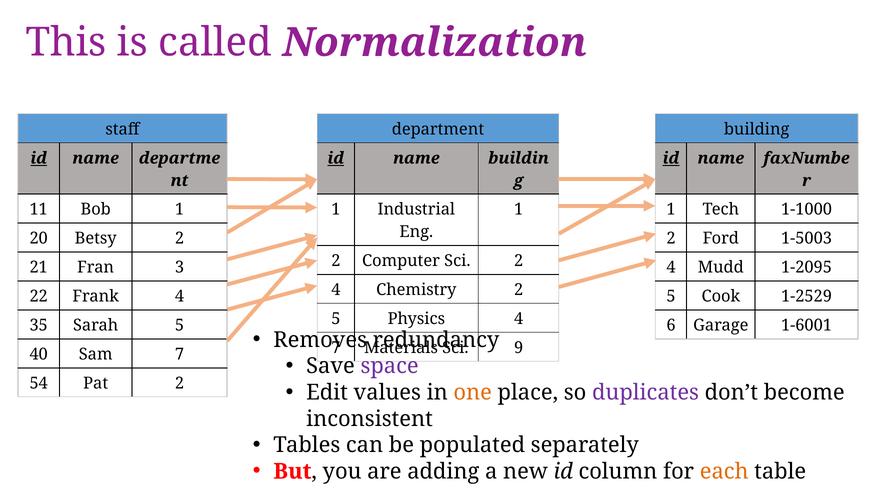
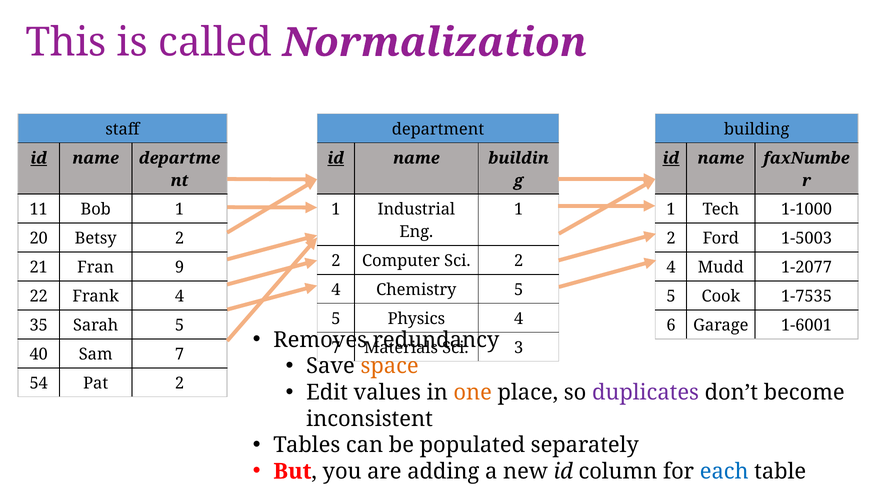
3: 3 -> 9 (180, 267)
1-2095: 1-2095 -> 1-2077 (807, 267)
Chemistry 2: 2 -> 5 (519, 290)
1-2529: 1-2529 -> 1-7535 (807, 296)
9: 9 -> 3 (519, 348)
space colour: purple -> orange (390, 366)
each colour: orange -> blue (724, 471)
